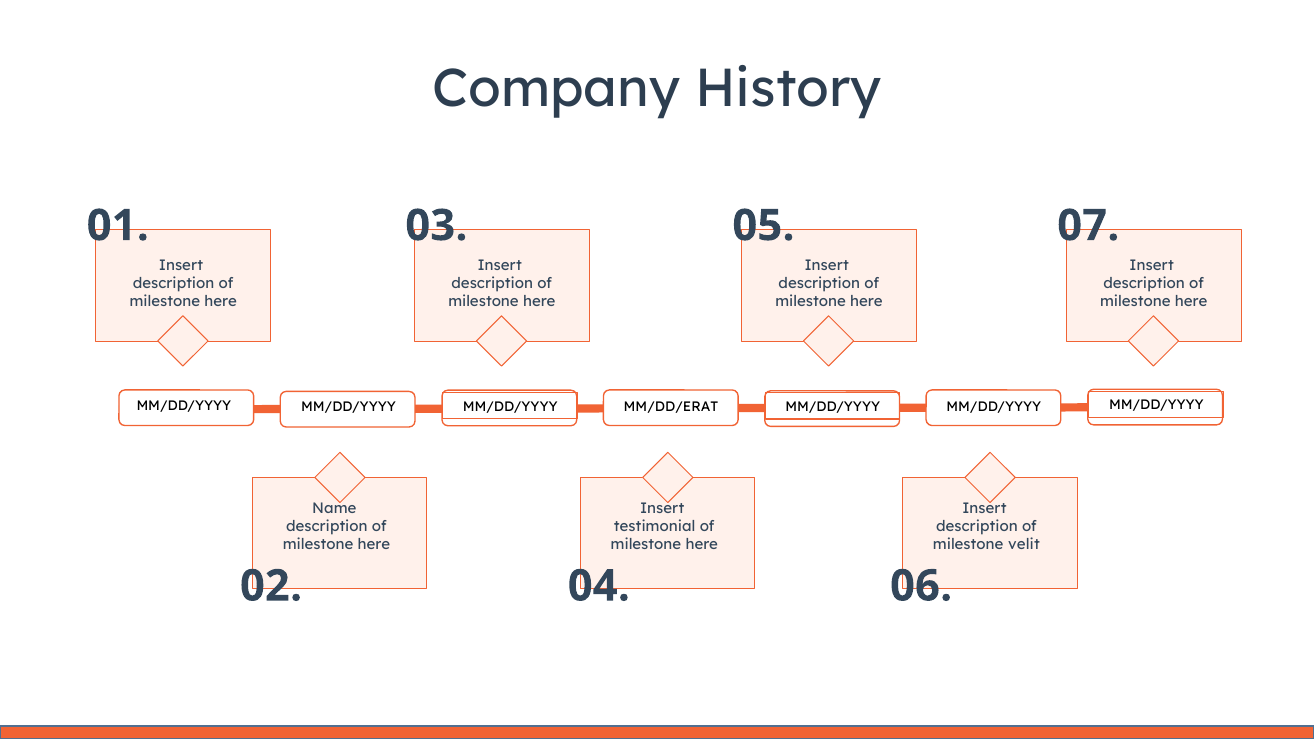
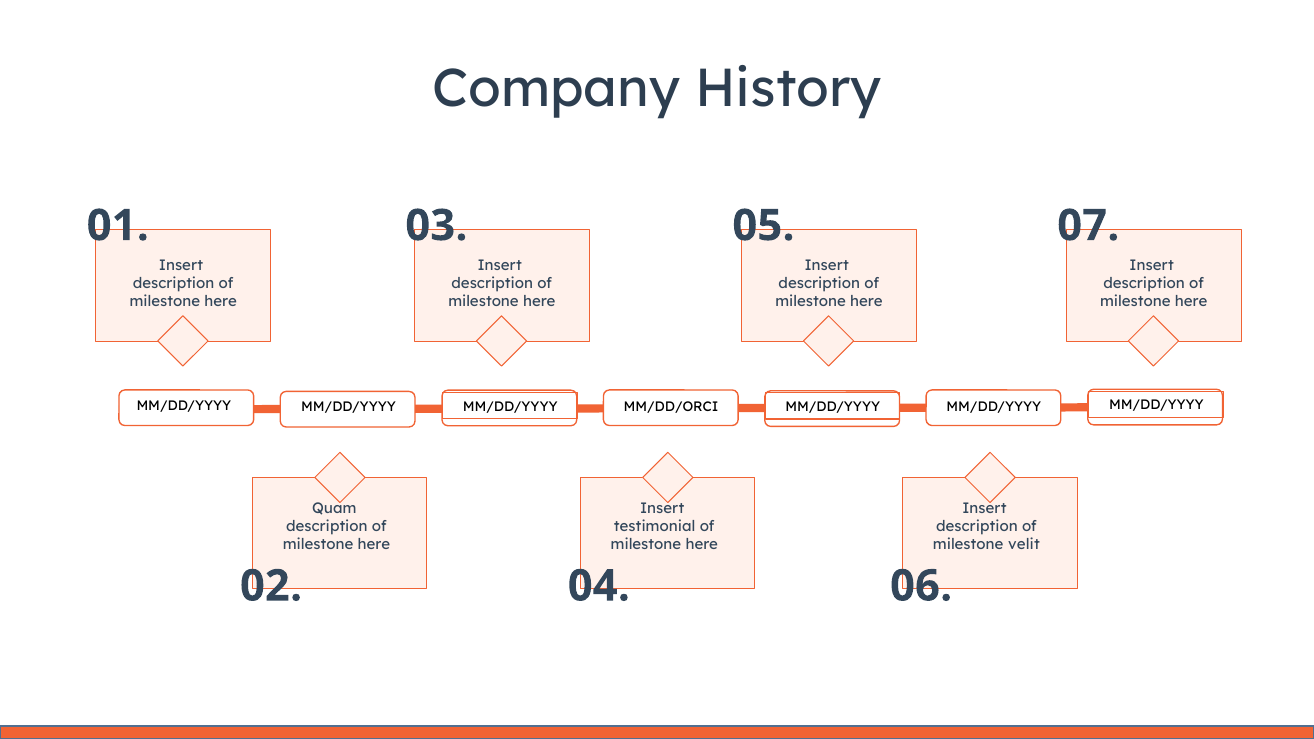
MM/DD/ERAT: MM/DD/ERAT -> MM/DD/ORCI (671, 407)
Name: Name -> Quam (334, 509)
